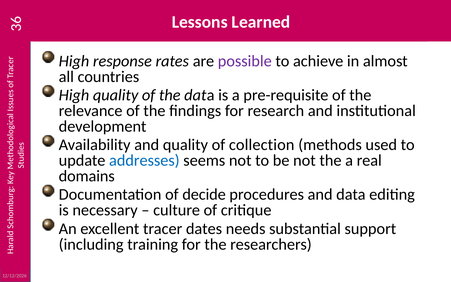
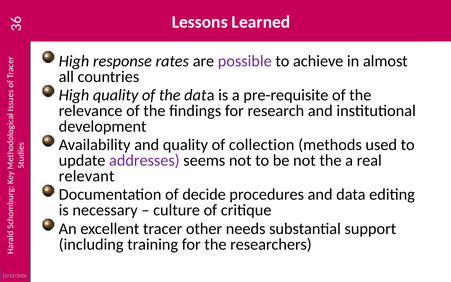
addresses colour: blue -> purple (144, 160)
domains: domains -> relevant (87, 176)
dates: dates -> other (204, 229)
